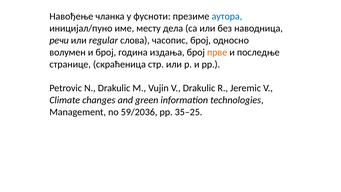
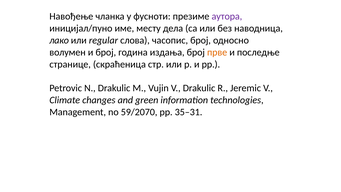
аутора colour: blue -> purple (227, 16)
речи: речи -> лако (59, 40)
59/2036: 59/2036 -> 59/2070 (139, 112)
35–25: 35–25 -> 35–31 (189, 112)
